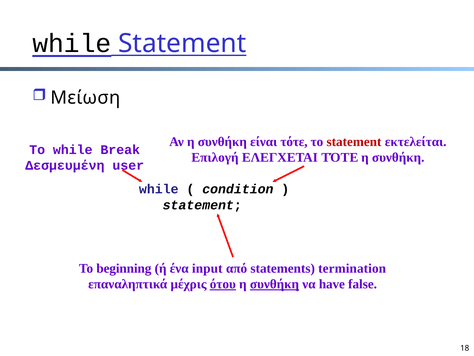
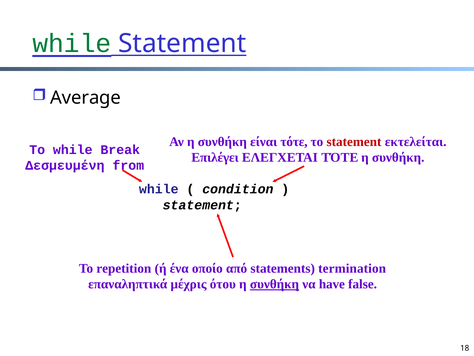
while colour: black -> green (72, 43)
Μείωση: Μείωση -> Average (86, 98)
Επιλογή: Επιλογή -> Επιλέγει (215, 157)
user: user -> from (128, 165)
beginning: beginning -> repetition (124, 268)
input: input -> οποίο (207, 268)
ότου underline: present -> none (223, 284)
